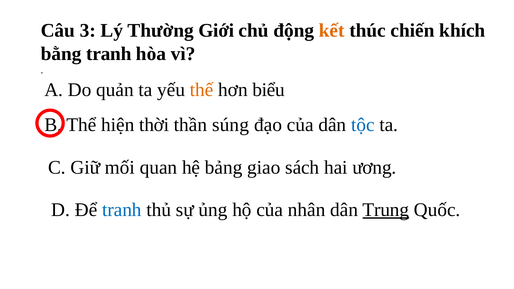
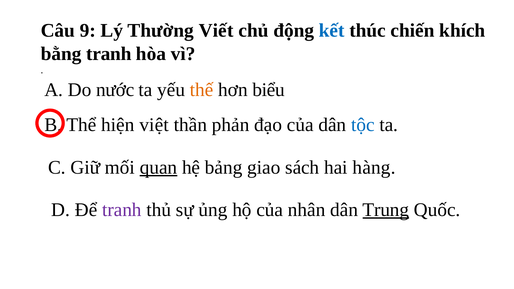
3: 3 -> 9 (88, 31)
Giới: Giới -> Viết (216, 31)
kết colour: orange -> blue (332, 31)
quản: quản -> nước (115, 90)
thời: thời -> việt (154, 125)
súng: súng -> phản (231, 125)
quan underline: none -> present (158, 167)
ương: ương -> hàng (374, 167)
tranh colour: blue -> purple (122, 210)
